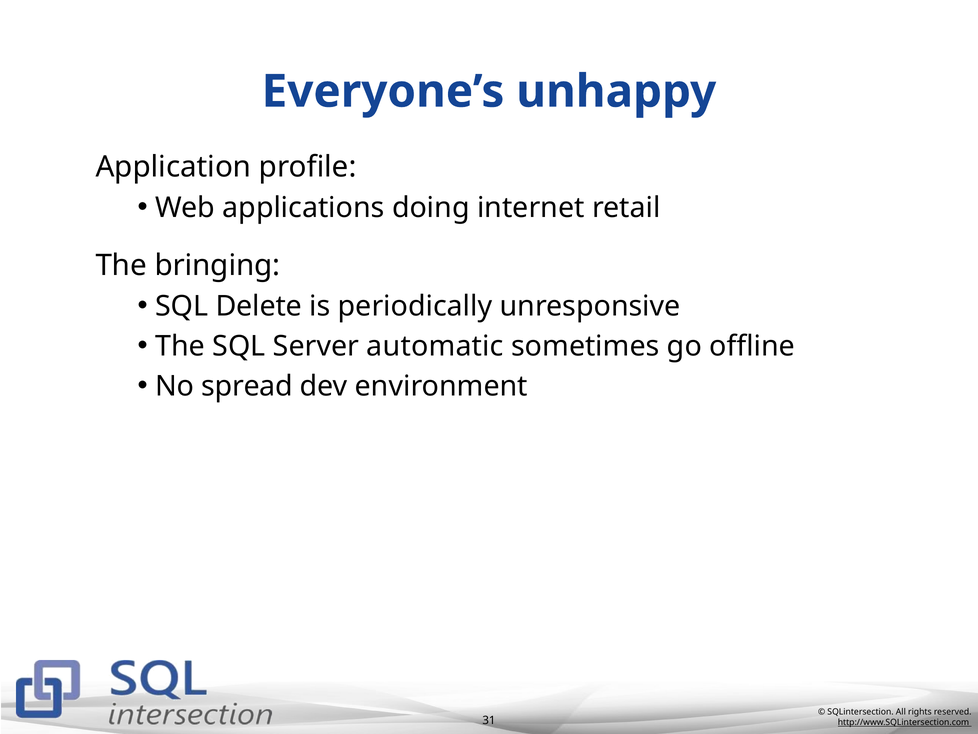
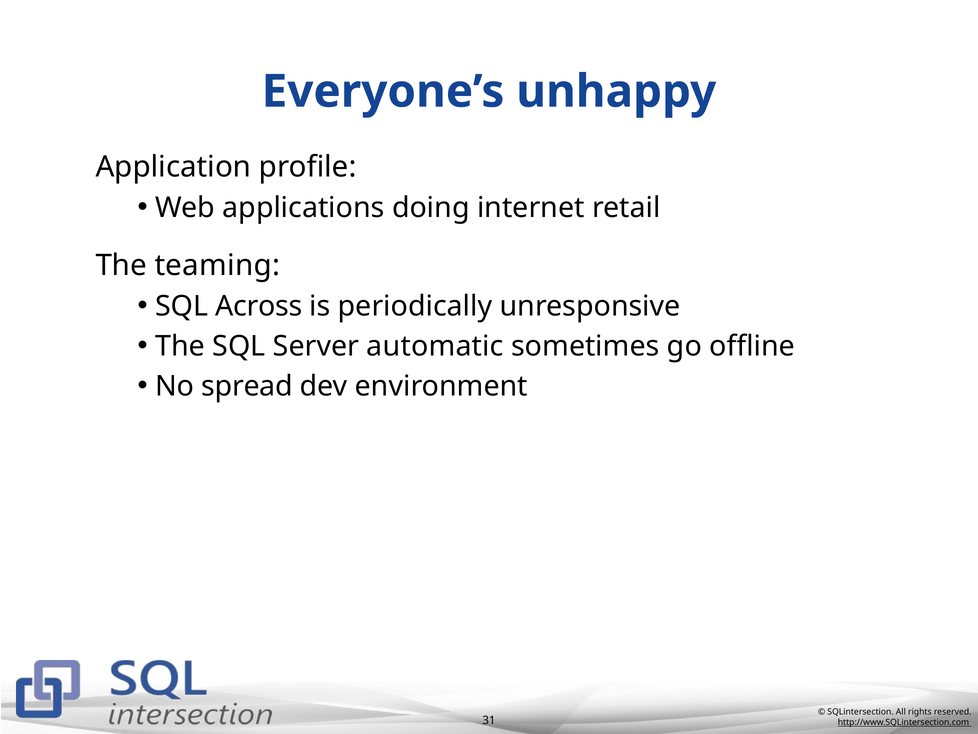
bringing: bringing -> teaming (217, 265)
Delete: Delete -> Across (259, 306)
